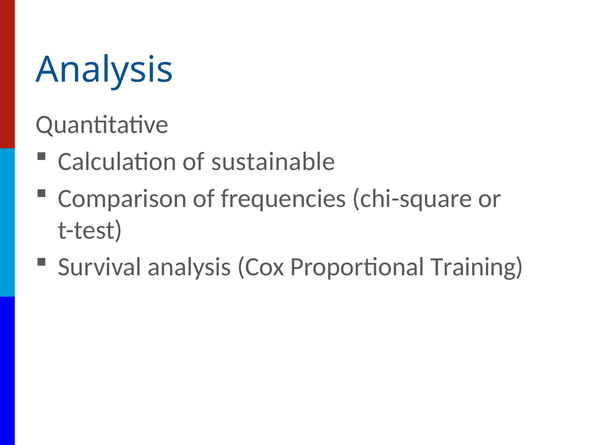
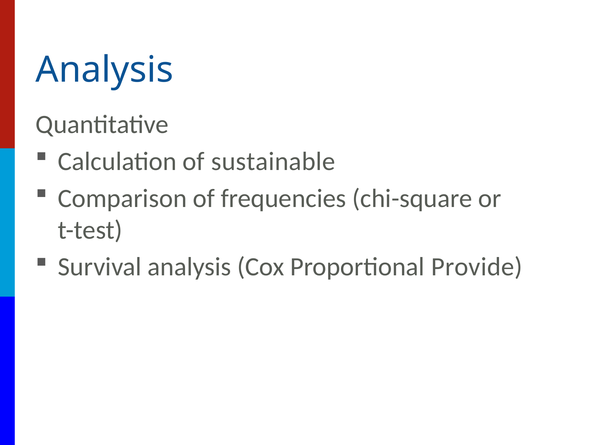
Training: Training -> Provide (477, 267)
